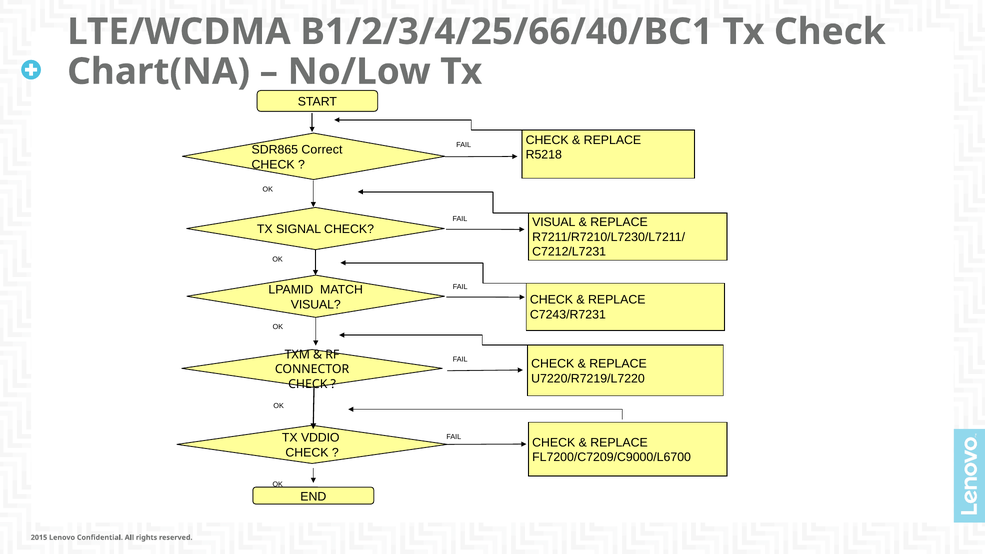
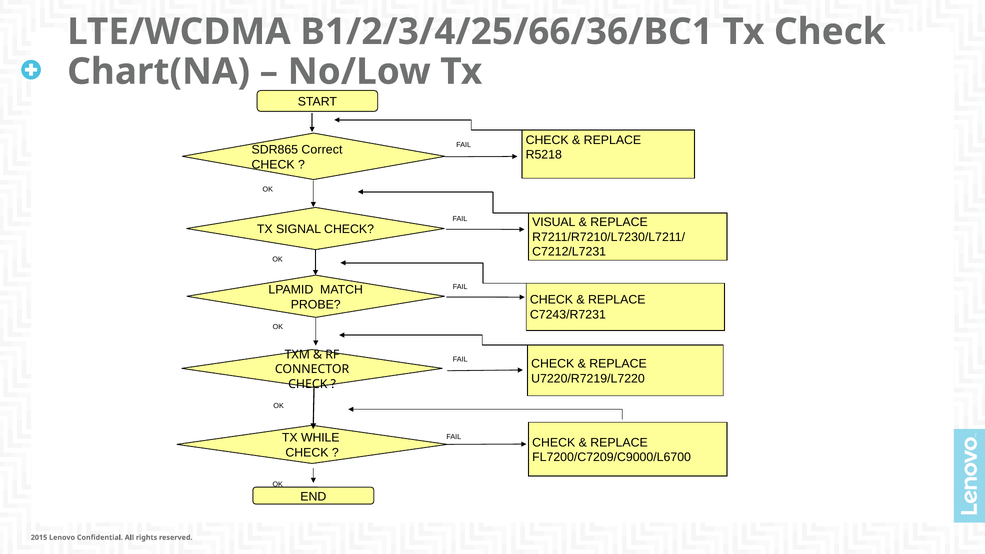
B1/2/3/4/25/66/40/BC1: B1/2/3/4/25/66/40/BC1 -> B1/2/3/4/25/66/36/BC1 (507, 32)
VISUAL: VISUAL -> PROBE (316, 304)
VDDIO: VDDIO -> WHILE (320, 438)
